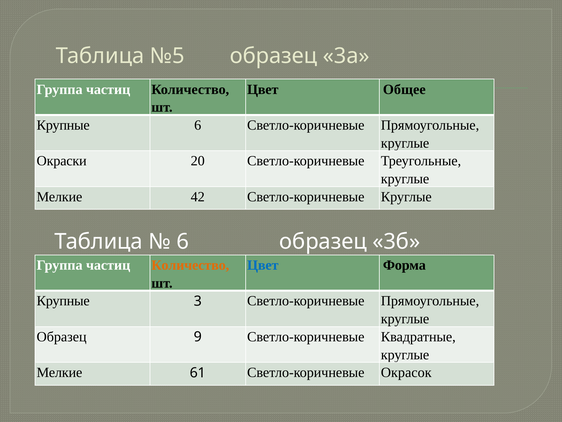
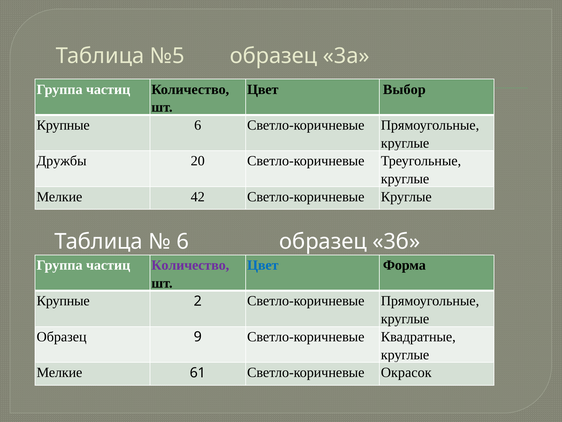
Общее: Общее -> Выбор (404, 89)
Окраски: Окраски -> Дружбы (62, 161)
Количество colour: orange -> purple (190, 265)
3: 3 -> 2 (198, 301)
